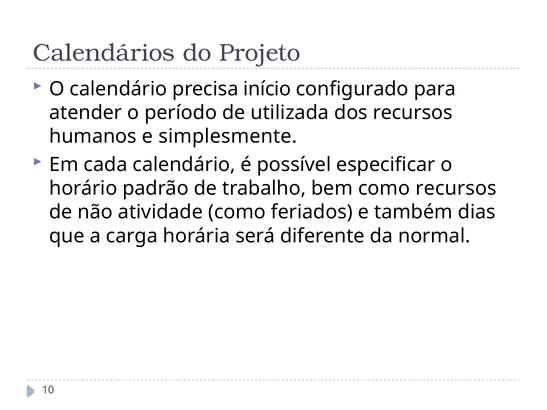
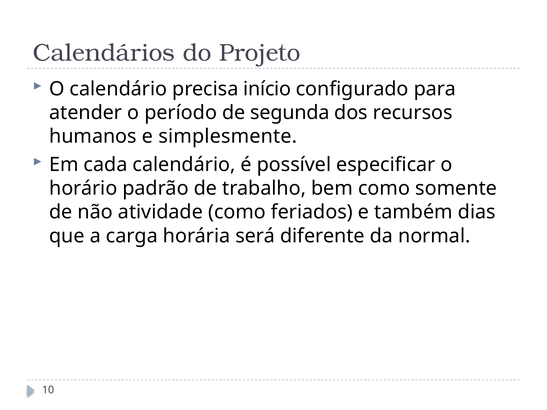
utilizada: utilizada -> segunda (290, 113)
como recursos: recursos -> somente (456, 188)
